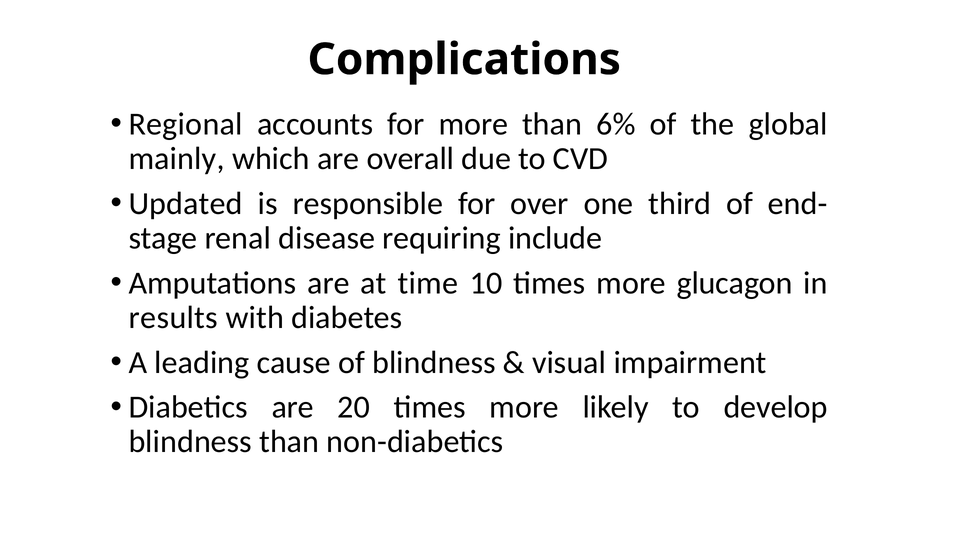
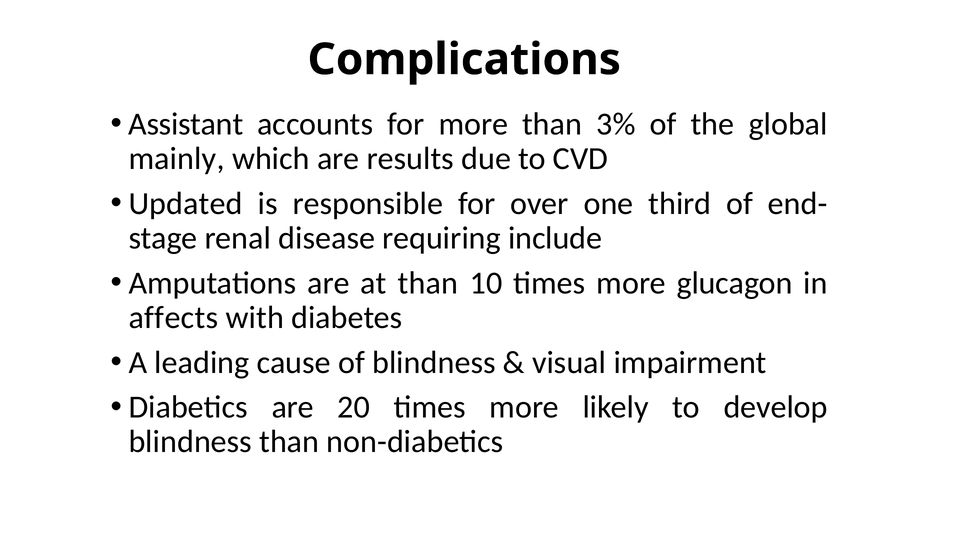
Regional: Regional -> Assistant (186, 124)
6%: 6% -> 3% (616, 124)
overall: overall -> results (410, 159)
at time: time -> than (428, 283)
results: results -> affects (173, 318)
